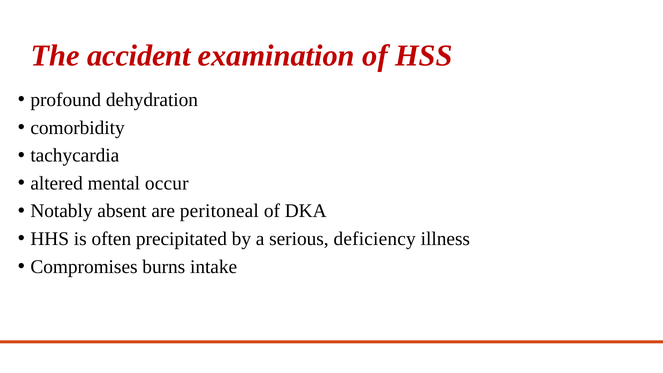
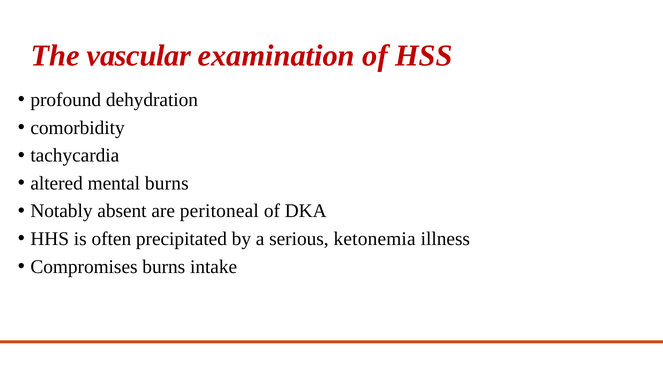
accident: accident -> vascular (139, 56)
mental occur: occur -> burns (167, 183)
deficiency: deficiency -> ketonemia (375, 239)
